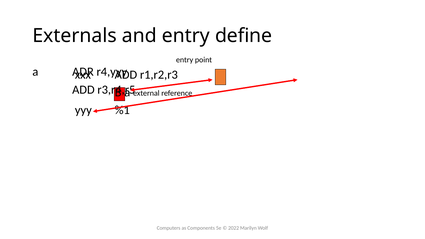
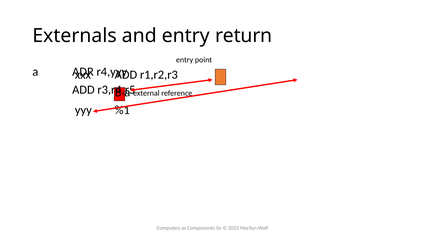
define: define -> return (244, 36)
